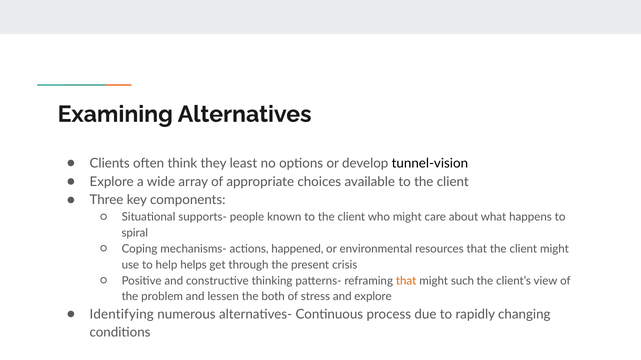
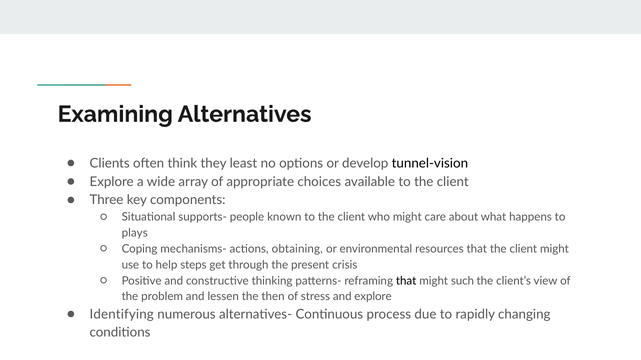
spiral: spiral -> plays (135, 233)
happened: happened -> obtaining (297, 249)
helps: helps -> steps (193, 265)
that colour: orange -> black (406, 281)
both: both -> then (273, 297)
